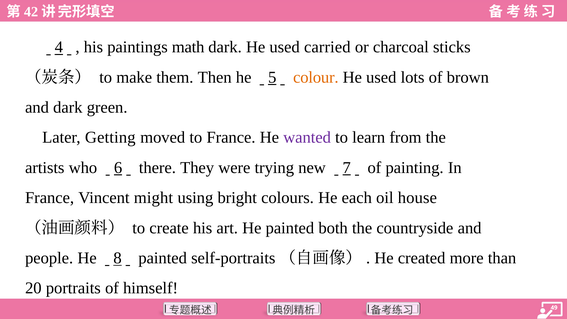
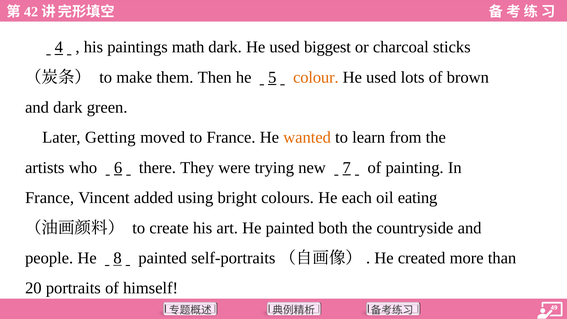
carried: carried -> biggest (327, 47)
wanted colour: purple -> orange (307, 137)
might: might -> added (154, 198)
house: house -> eating (418, 198)
